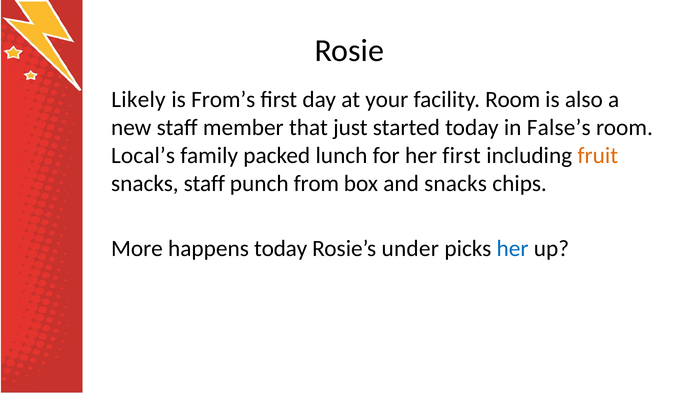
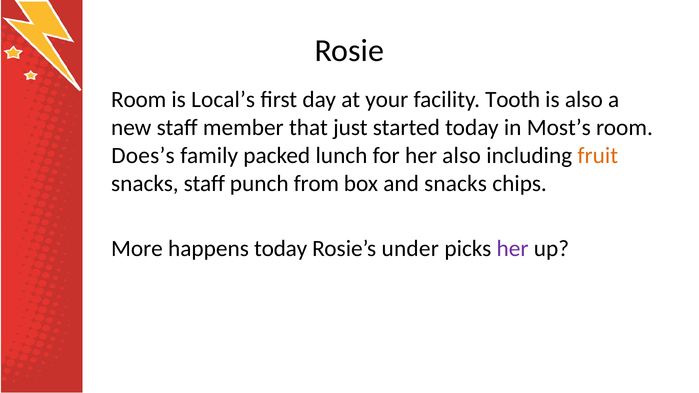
Likely: Likely -> Room (139, 100)
From’s: From’s -> Local’s (223, 100)
facility Room: Room -> Tooth (513, 100)
False’s: False’s -> Most’s (559, 127)
Local’s: Local’s -> Does’s (143, 155)
her first: first -> also (462, 155)
her colour: blue -> purple (513, 249)
